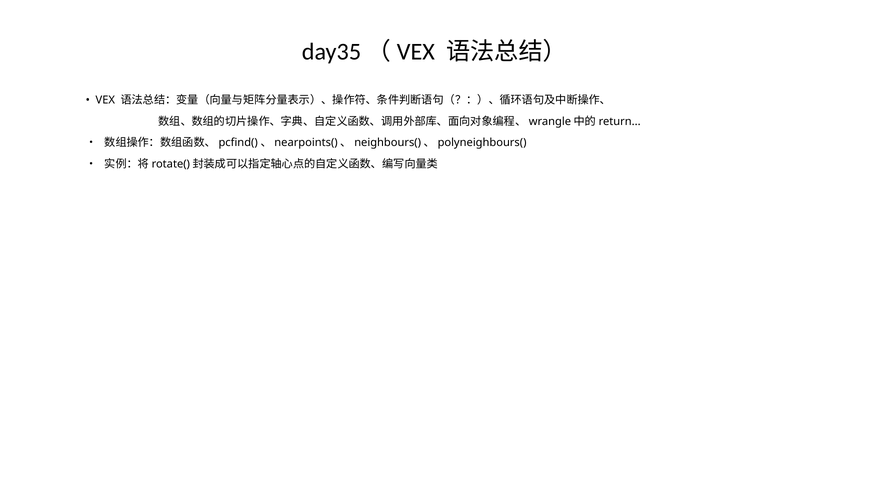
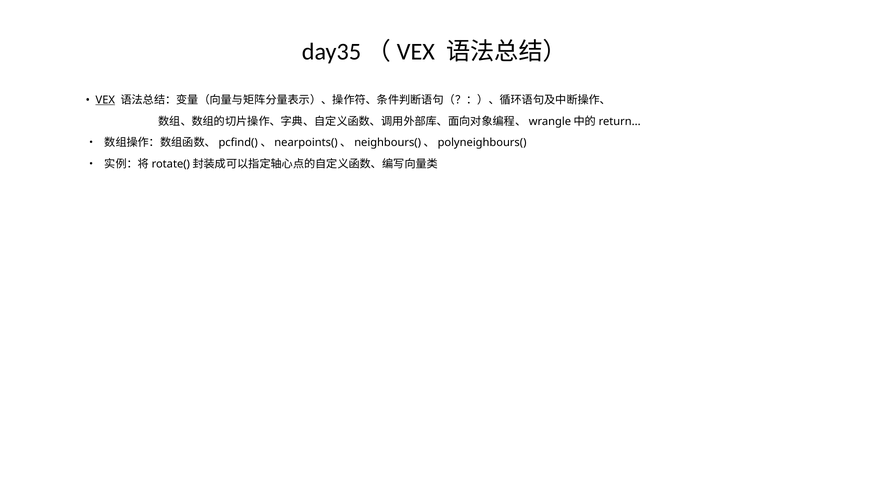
VEX underline: none -> present (105, 100)
